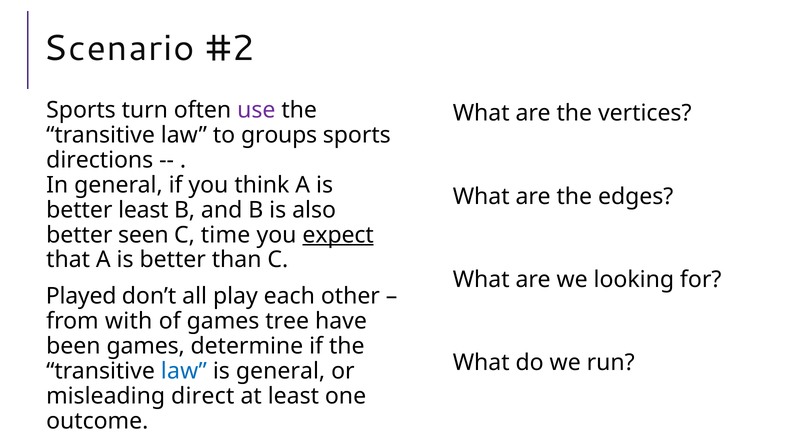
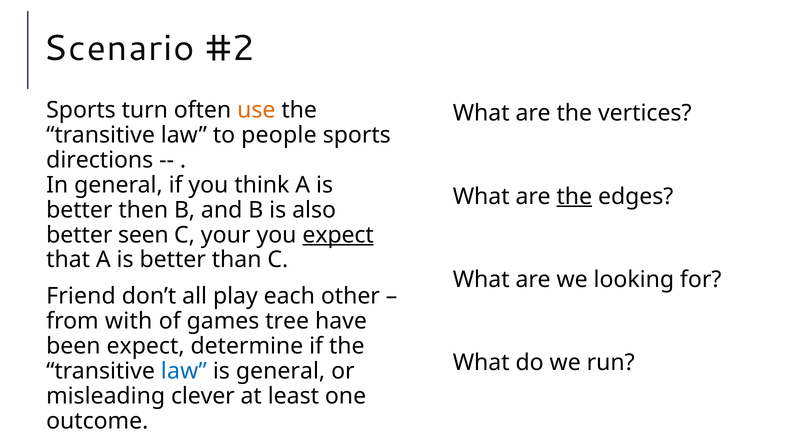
use colour: purple -> orange (256, 110)
groups: groups -> people (279, 135)
the underline: none -> present (574, 196)
better least: least -> then (143, 210)
time: time -> your (226, 235)
Played: Played -> Friend (81, 296)
been games: games -> expect (146, 346)
direct: direct -> clever (203, 396)
